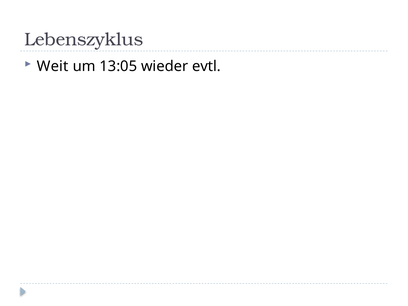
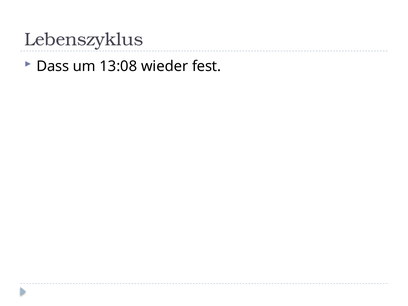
Weit: Weit -> Dass (53, 66)
13:05: 13:05 -> 13:08 (118, 66)
evtl: evtl -> fest (207, 66)
